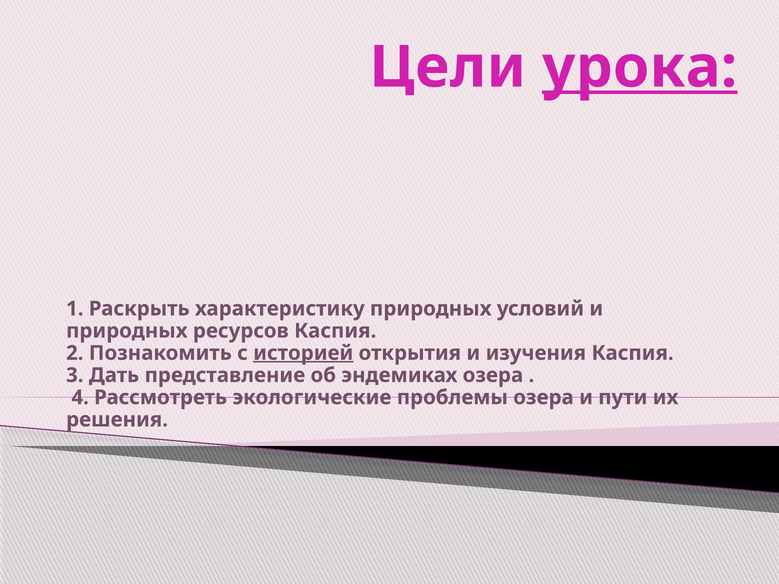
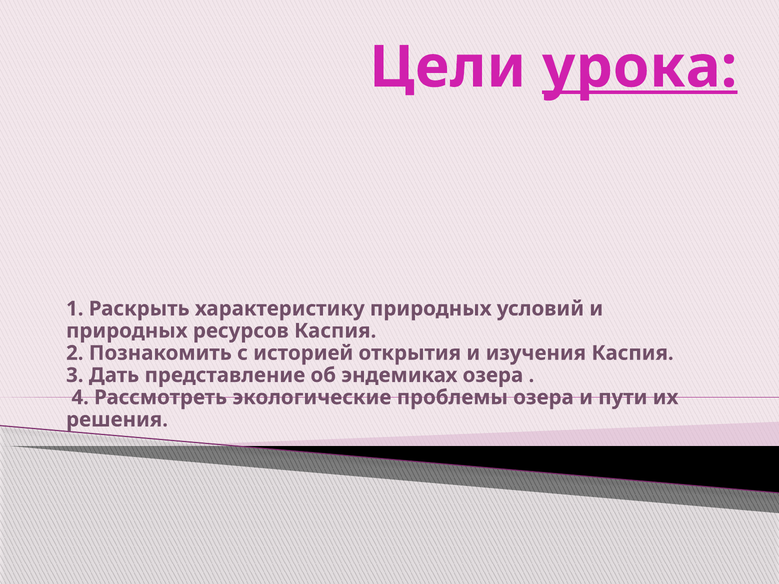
историей underline: present -> none (303, 353)
